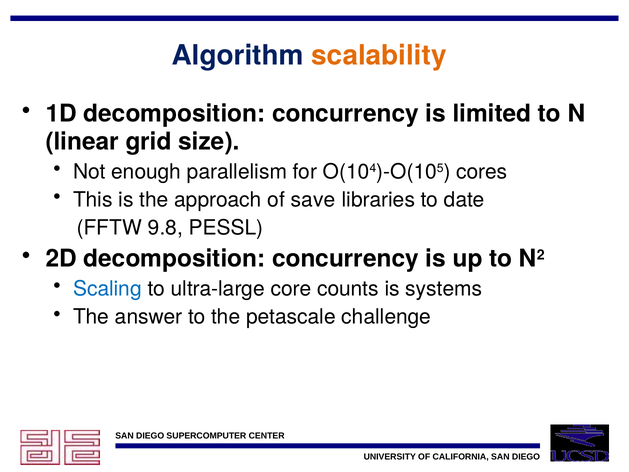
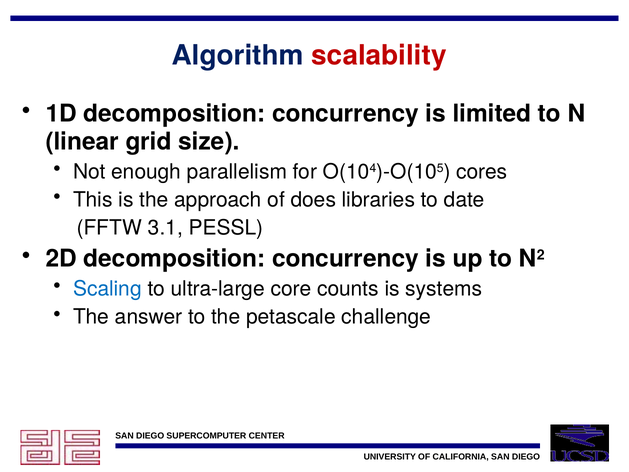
scalability colour: orange -> red (379, 55)
save: save -> does (313, 200)
9.8: 9.8 -> 3.1 (165, 228)
